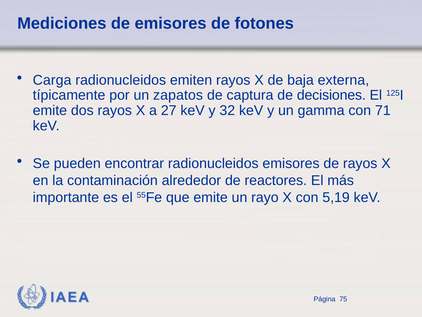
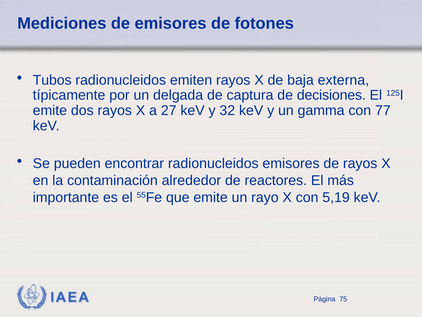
Carga: Carga -> Tubos (52, 80)
zapatos: zapatos -> delgada (178, 95)
71: 71 -> 77 (383, 110)
